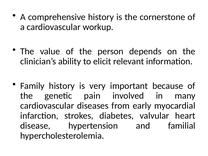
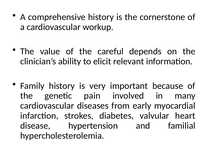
person: person -> careful (111, 51)
